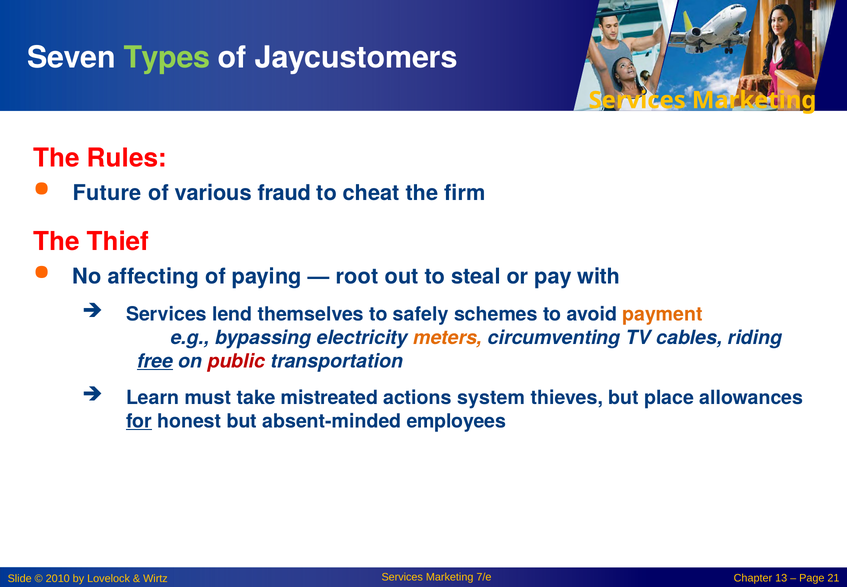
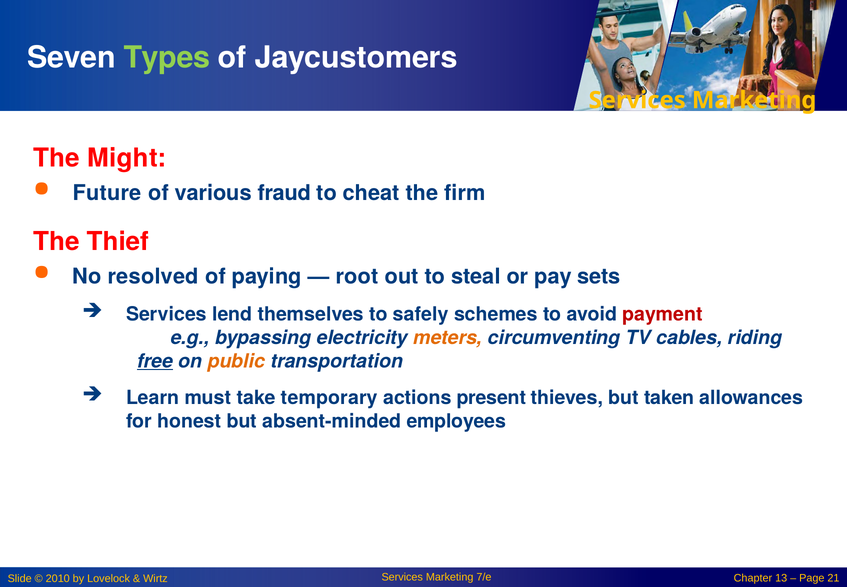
Rules: Rules -> Might (127, 158)
affecting: affecting -> resolved (153, 276)
with: with -> sets (599, 276)
payment colour: orange -> red (662, 314)
public colour: red -> orange (236, 361)
mistreated: mistreated -> temporary (329, 397)
system: system -> present (491, 397)
place: place -> taken (669, 397)
for underline: present -> none (139, 421)
